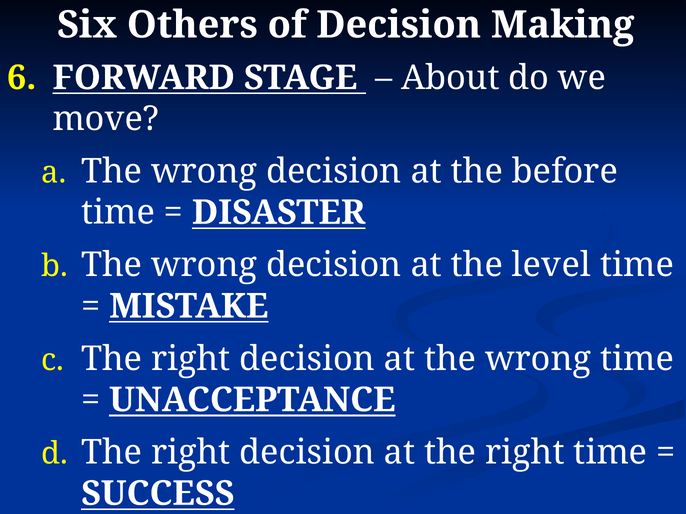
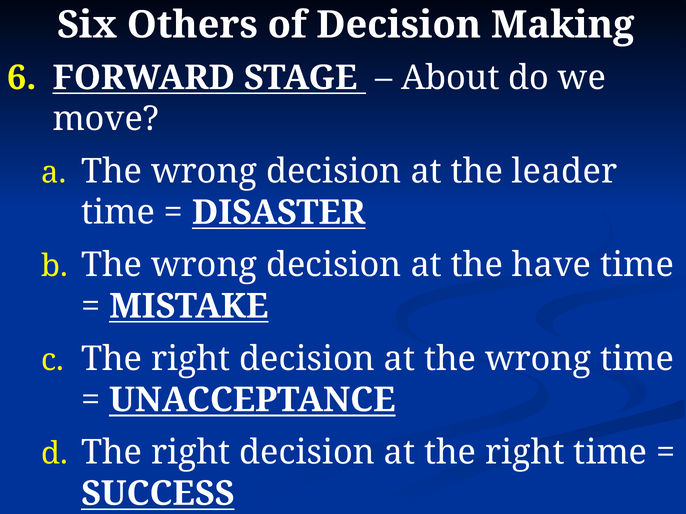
before: before -> leader (565, 172)
level: level -> have (552, 265)
